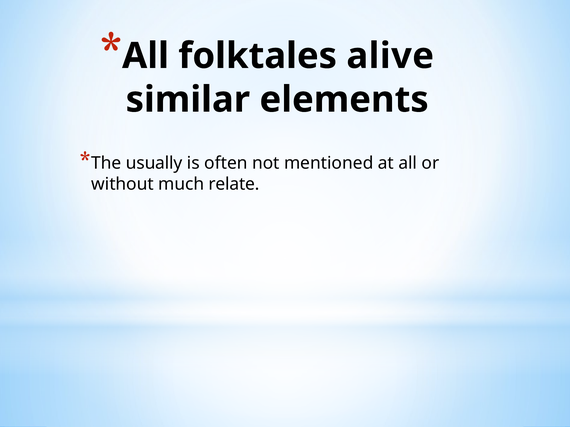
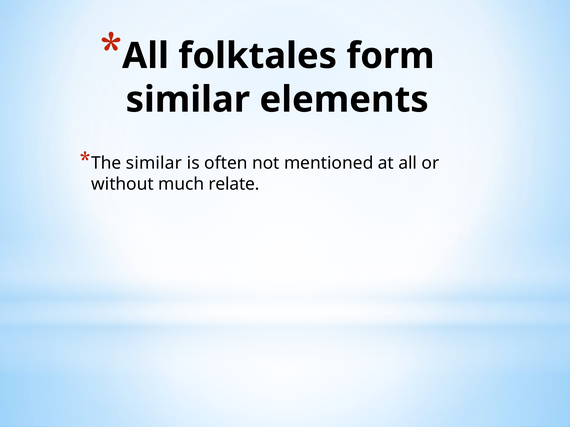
alive: alive -> form (390, 56)
The usually: usually -> similar (154, 163)
